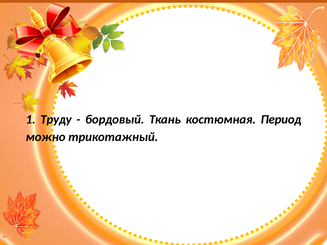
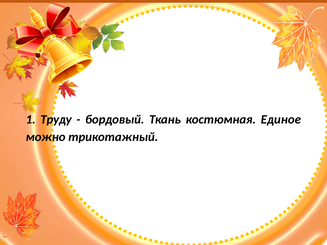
Период: Период -> Единое (281, 120)
